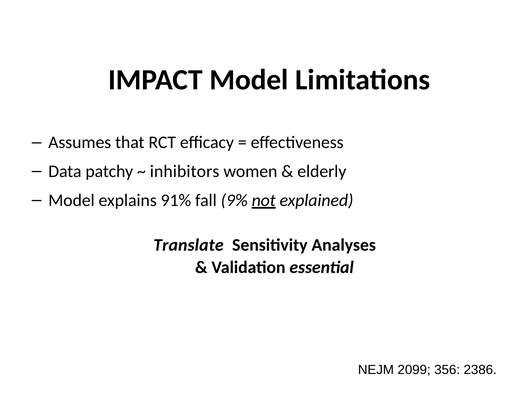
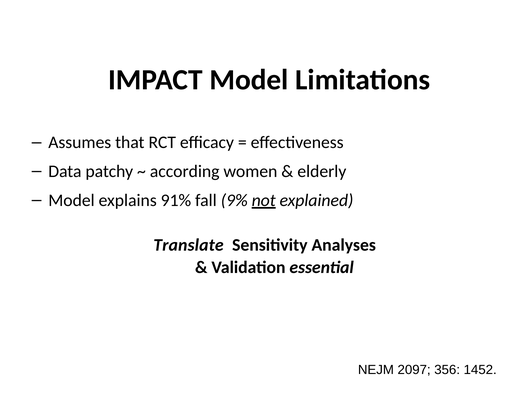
inhibitors: inhibitors -> according (185, 172)
2099: 2099 -> 2097 (414, 371)
2386: 2386 -> 1452 (480, 371)
